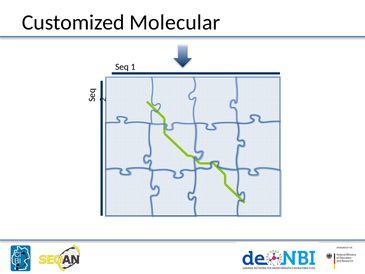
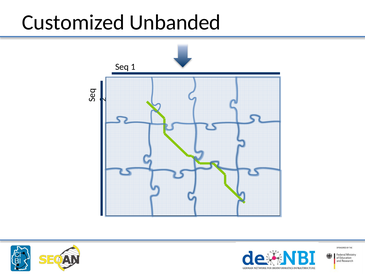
Molecular: Molecular -> Unbanded (175, 23)
